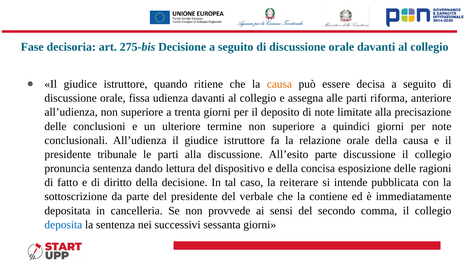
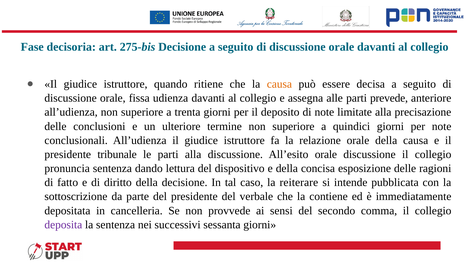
riforma: riforma -> prevede (389, 98)
All’esito parte: parte -> orale (326, 154)
deposita colour: blue -> purple (63, 225)
